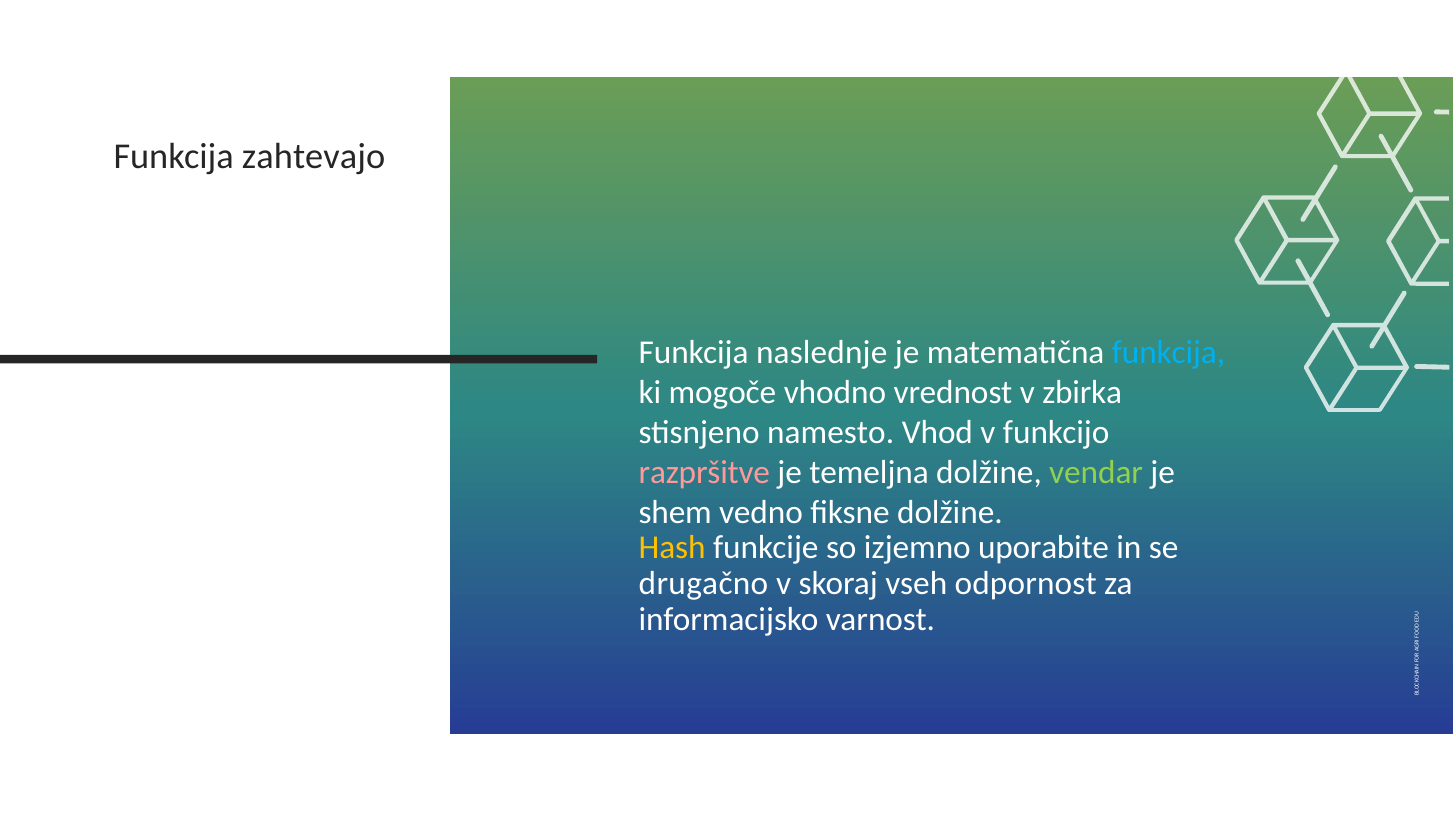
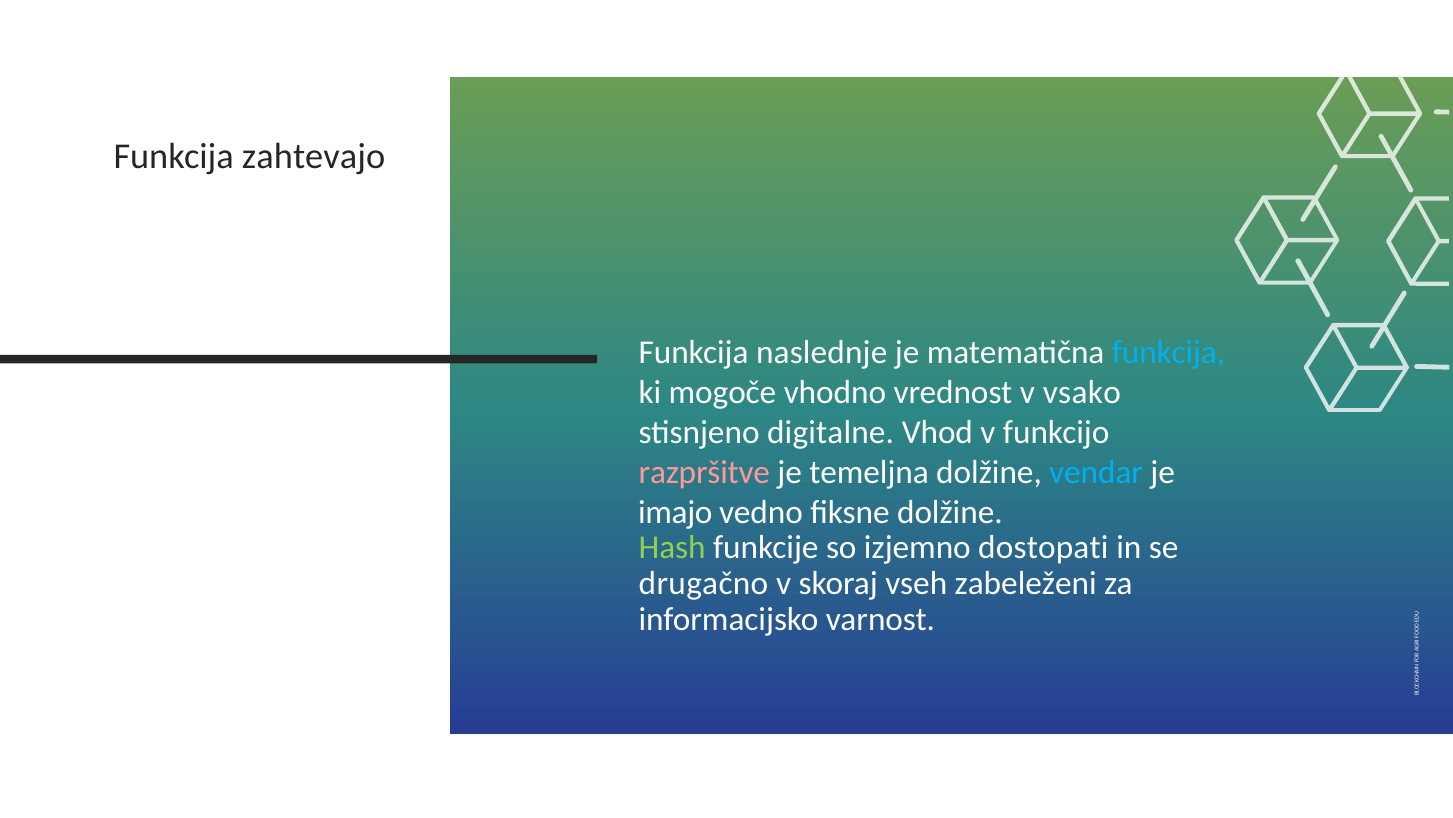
zbirka: zbirka -> vsako (1082, 392)
namesto: namesto -> digitalne (831, 432)
vendar colour: light green -> light blue (1096, 472)
shem: shem -> imajo (675, 512)
Hash colour: yellow -> light green (672, 547)
uporabite: uporabite -> dostopati (1043, 547)
odpornost: odpornost -> zabeleženi (1026, 583)
